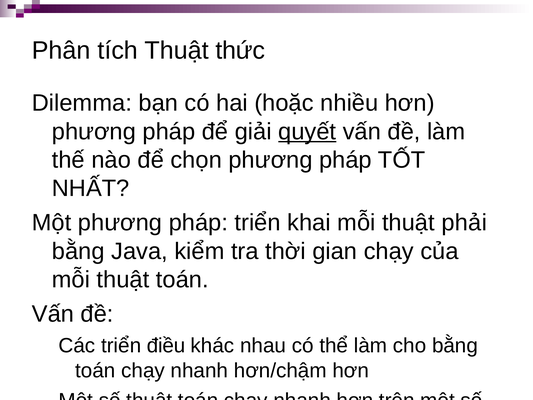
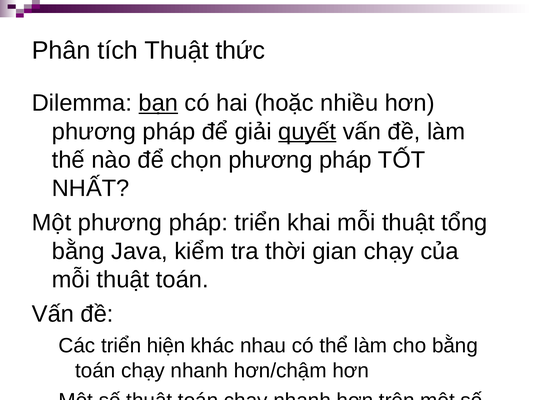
bạn underline: none -> present (158, 103)
phải: phải -> tổng (464, 223)
điều: điều -> hiện (166, 346)
